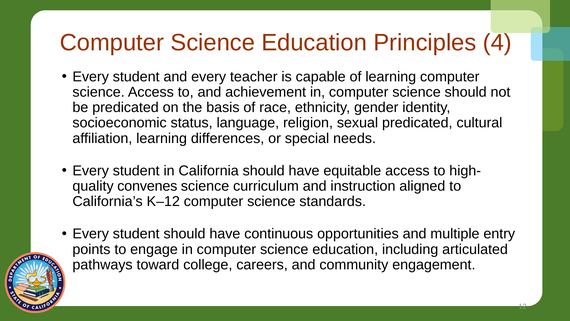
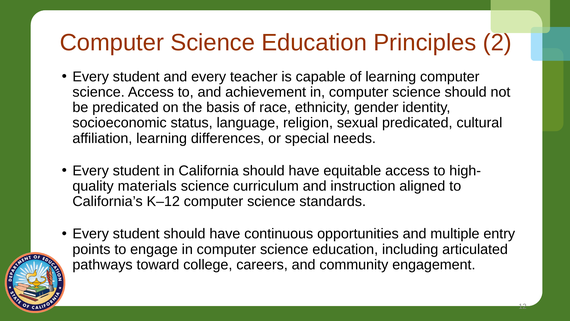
4: 4 -> 2 (497, 43)
convenes: convenes -> materials (147, 186)
